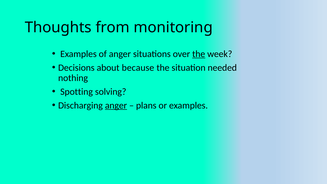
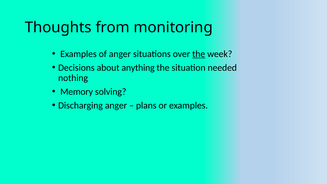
because: because -> anything (138, 68)
Spotting: Spotting -> Memory (77, 92)
anger underline: present -> none (116, 105)
